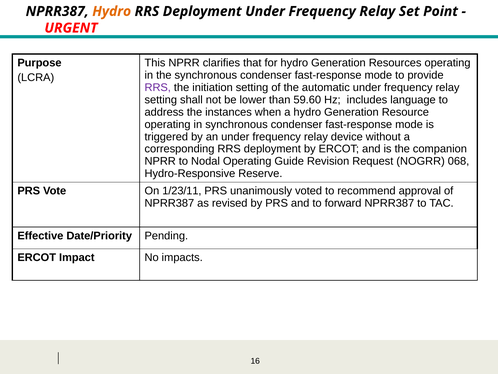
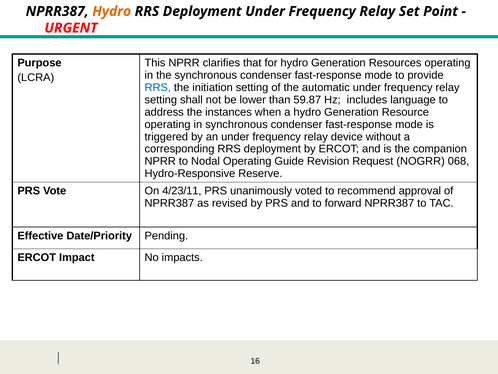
RRS colour: purple -> blue (158, 87)
59.60: 59.60 -> 59.87 (307, 100)
1/23/11: 1/23/11 -> 4/23/11 (182, 191)
